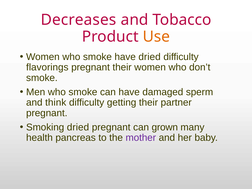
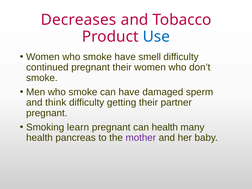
Use colour: orange -> blue (156, 37)
have dried: dried -> smell (150, 57)
flavorings: flavorings -> continued (47, 67)
Smoking dried: dried -> learn (78, 127)
can grown: grown -> health (165, 127)
